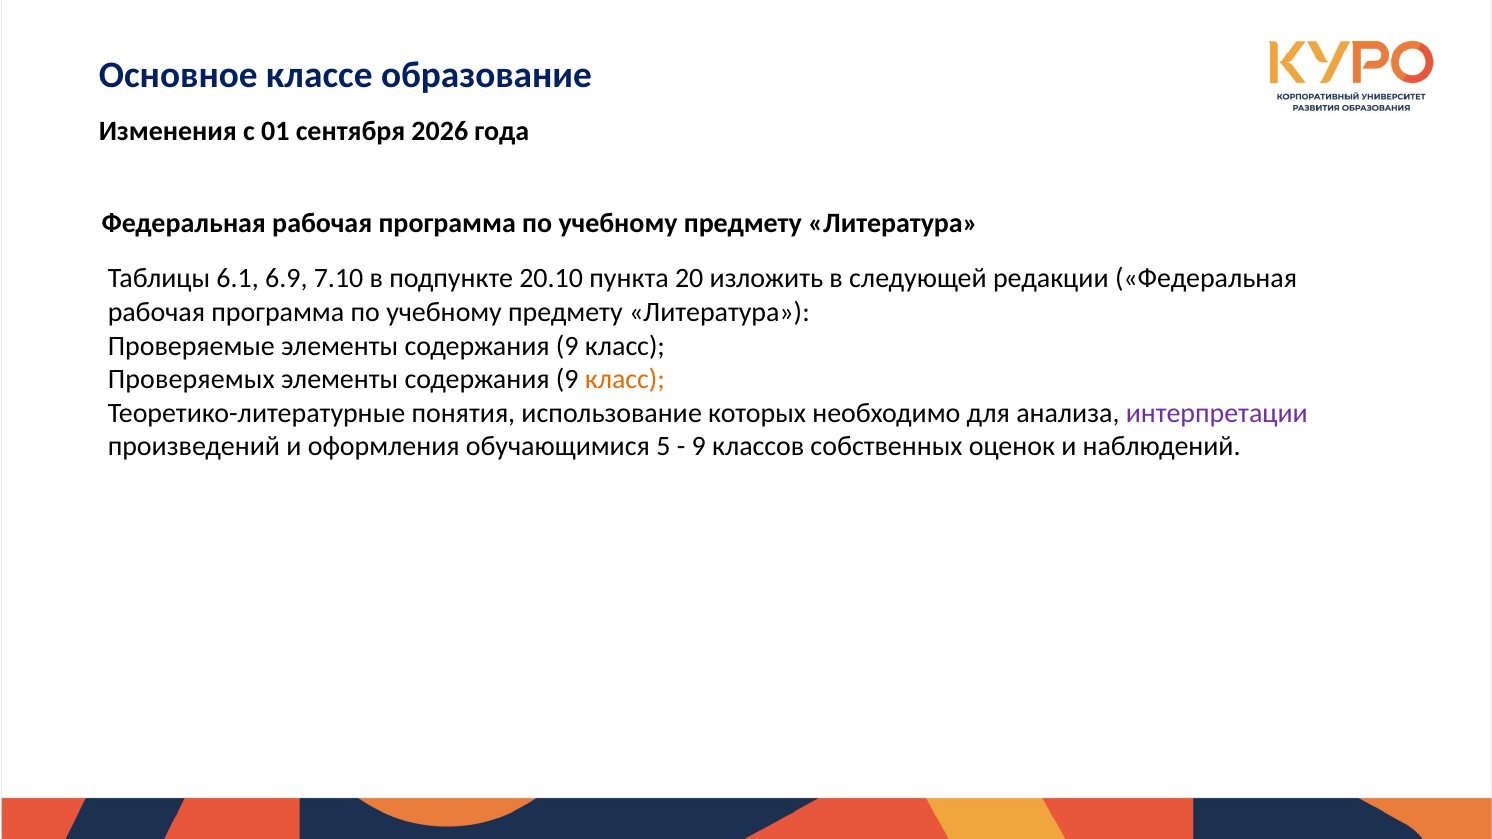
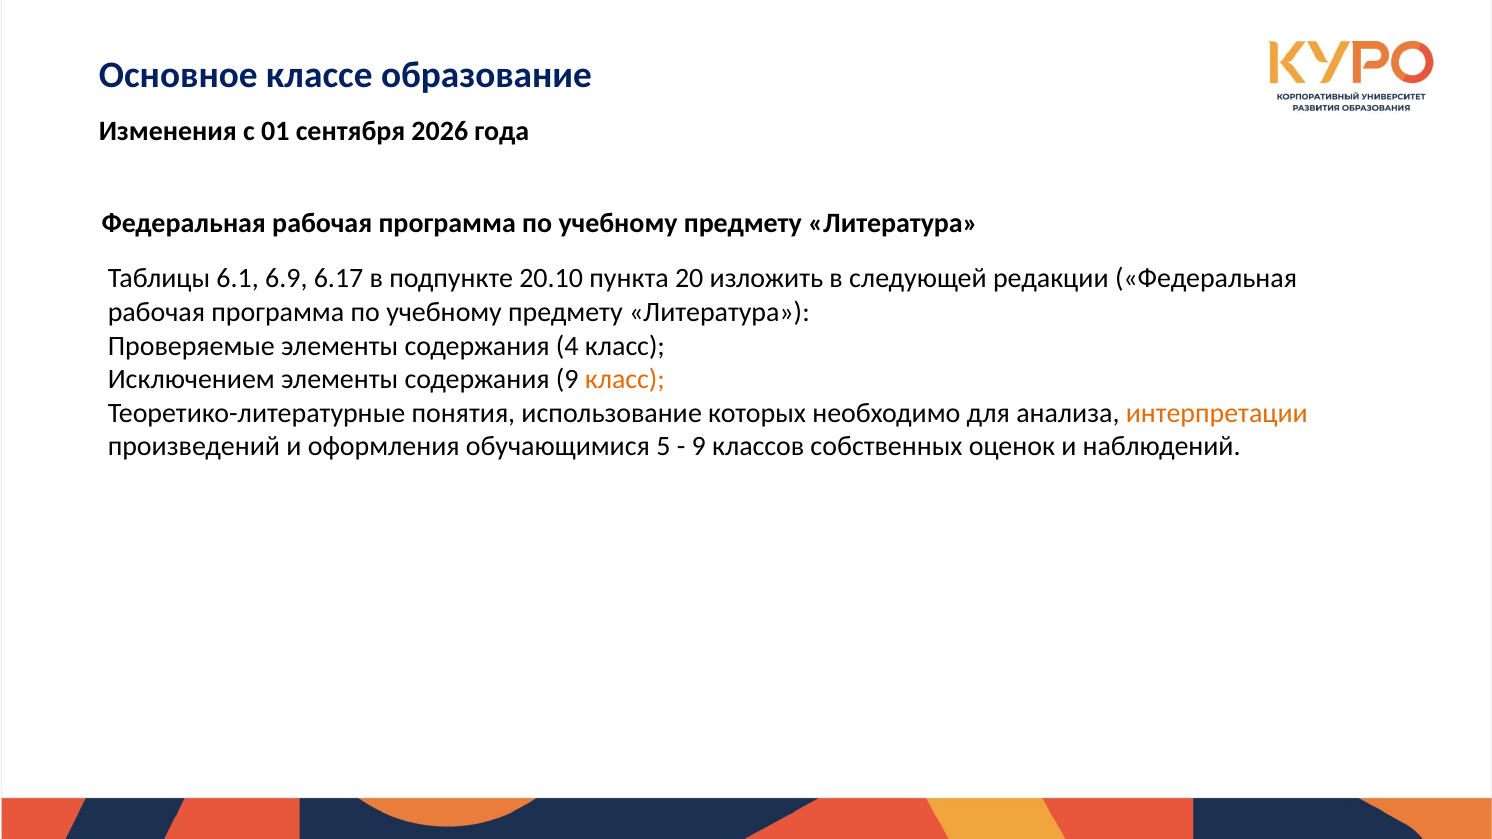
7.10: 7.10 -> 6.17 (339, 279)
Проверяемые элементы содержания 9: 9 -> 4 (567, 346)
Проверяемых: Проверяемых -> Исключением (191, 379)
интерпретации colour: purple -> orange (1217, 413)
